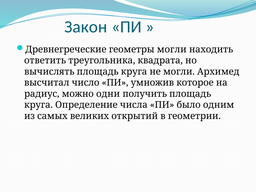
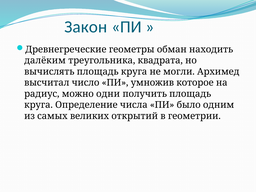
геометры могли: могли -> обман (172, 49)
ответить: ответить -> далёким (45, 61)
